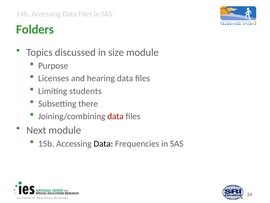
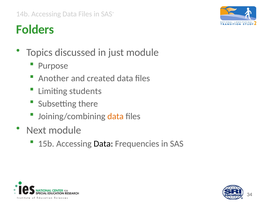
size: size -> just (116, 52)
Licenses: Licenses -> Another (54, 78)
hearing: hearing -> created (101, 78)
data colour: red -> orange (116, 116)
